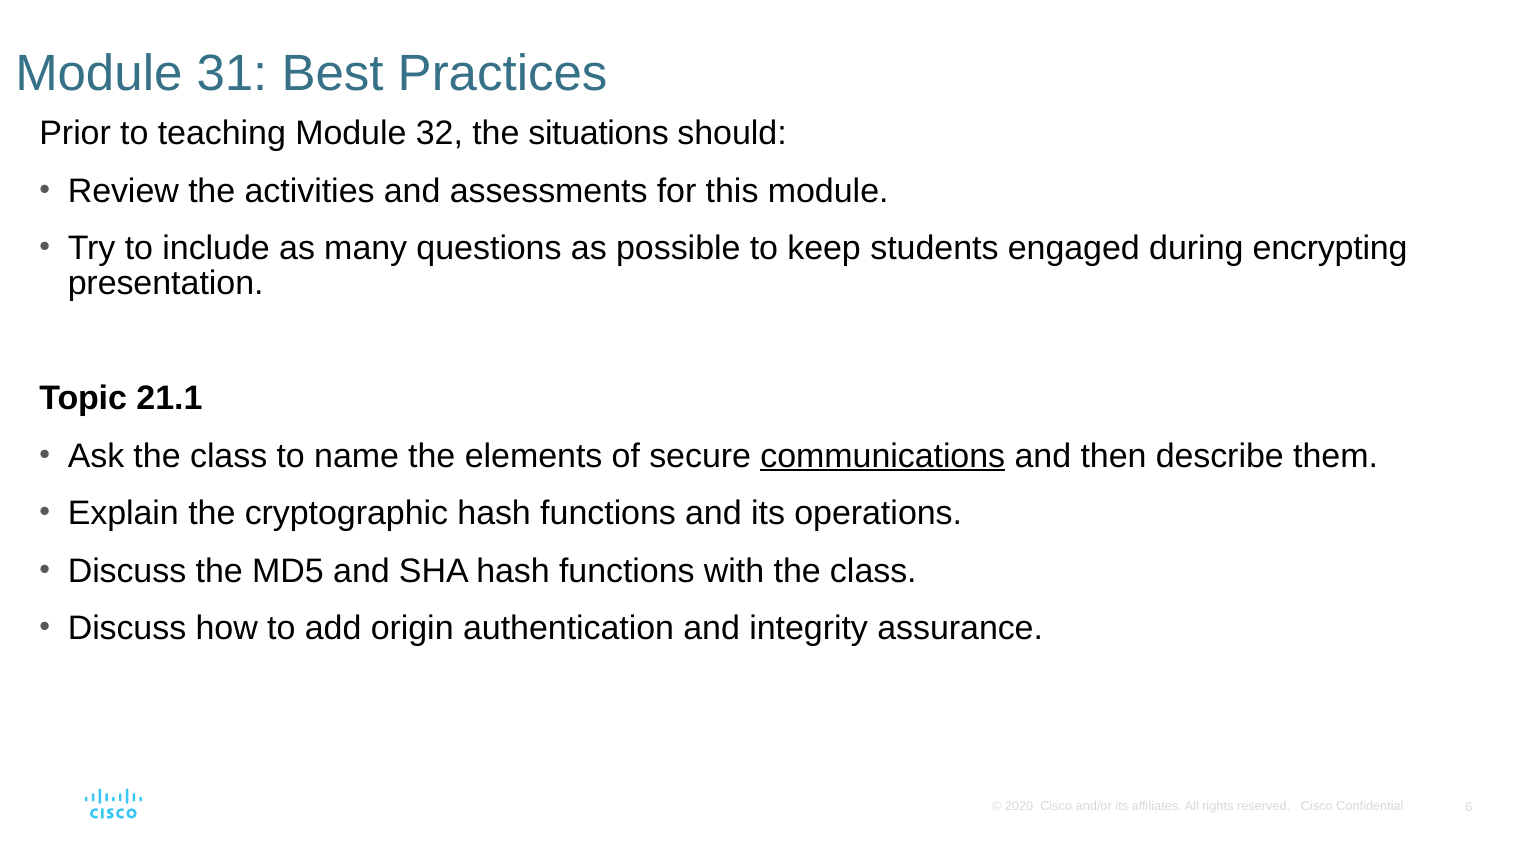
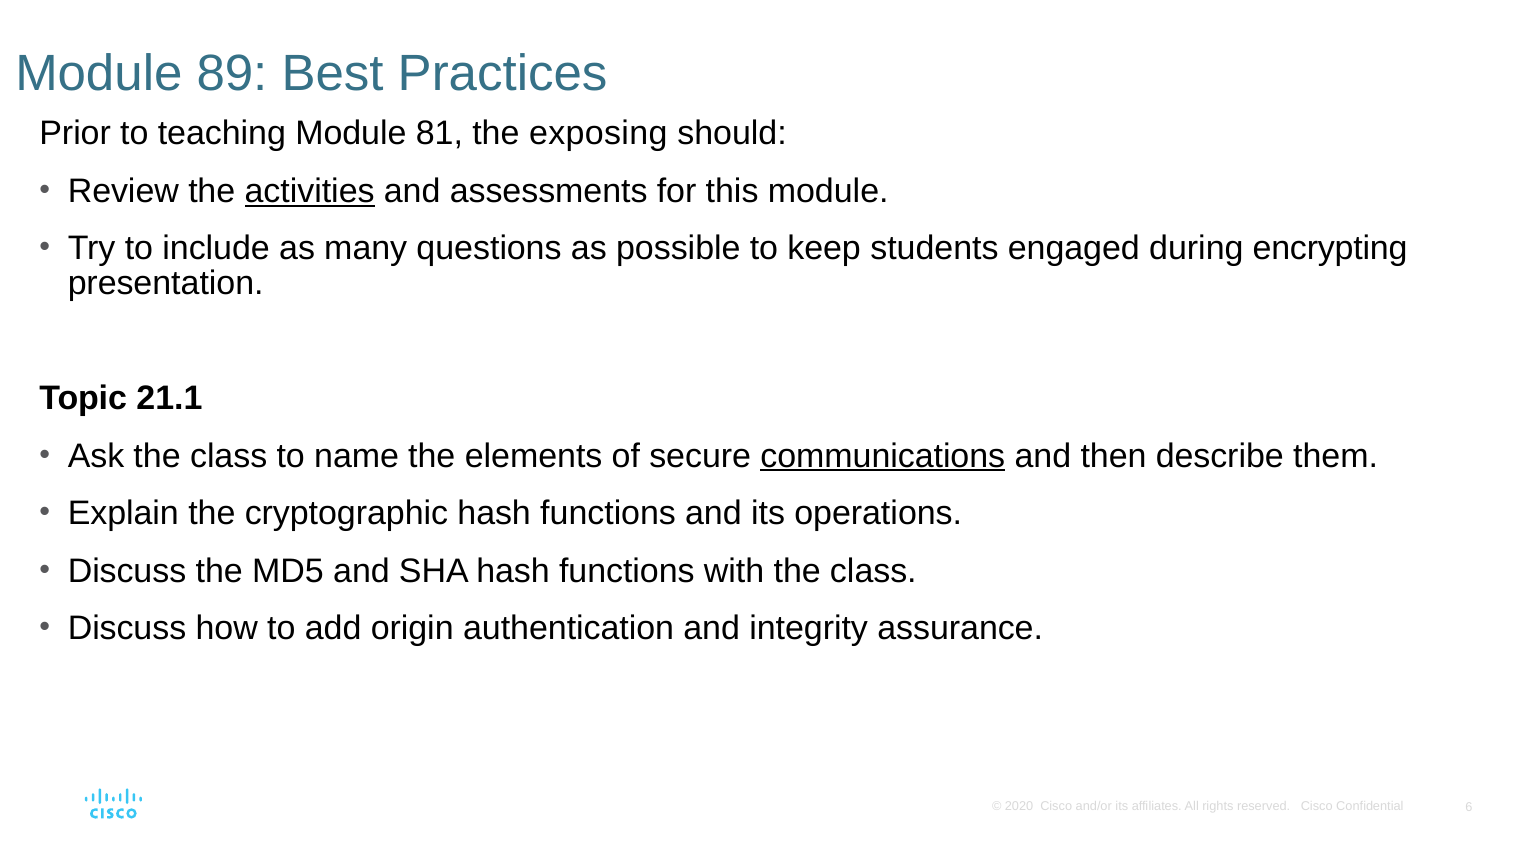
31: 31 -> 89 (232, 74)
32: 32 -> 81 (439, 134)
situations: situations -> exposing (598, 134)
activities underline: none -> present (310, 191)
